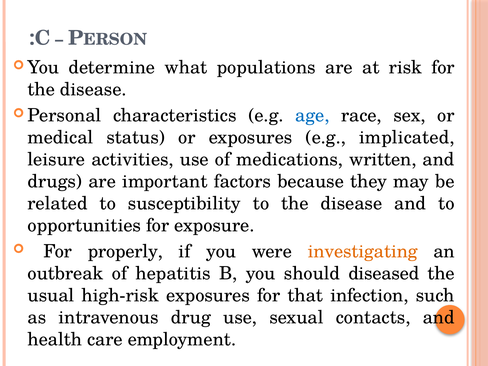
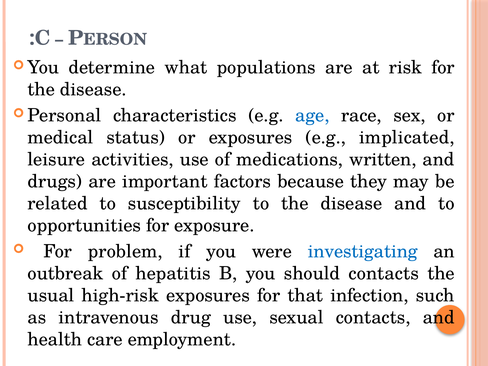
properly: properly -> problem (125, 252)
investigating colour: orange -> blue (363, 252)
should diseased: diseased -> contacts (384, 274)
